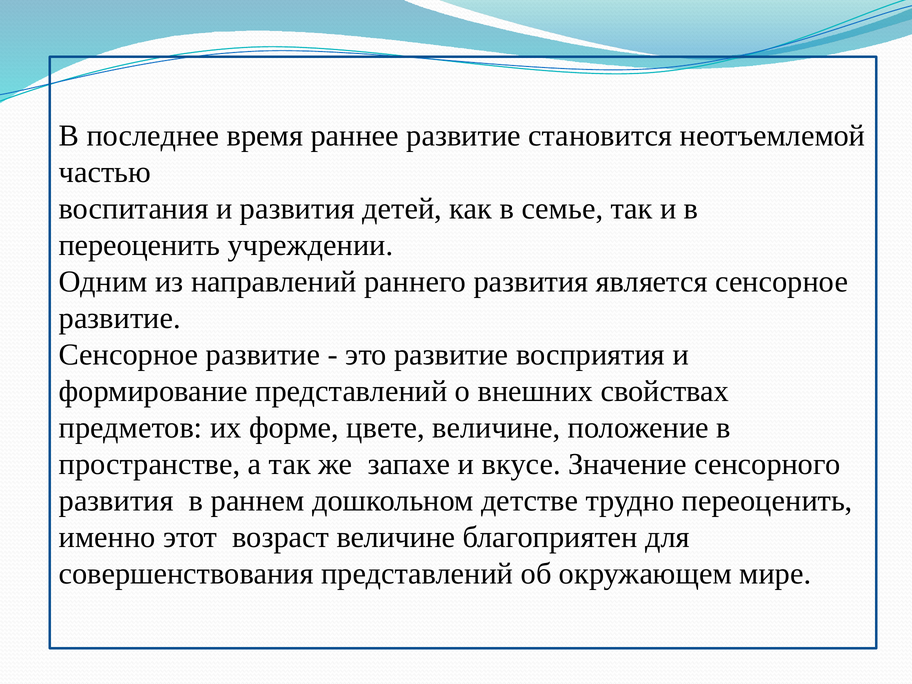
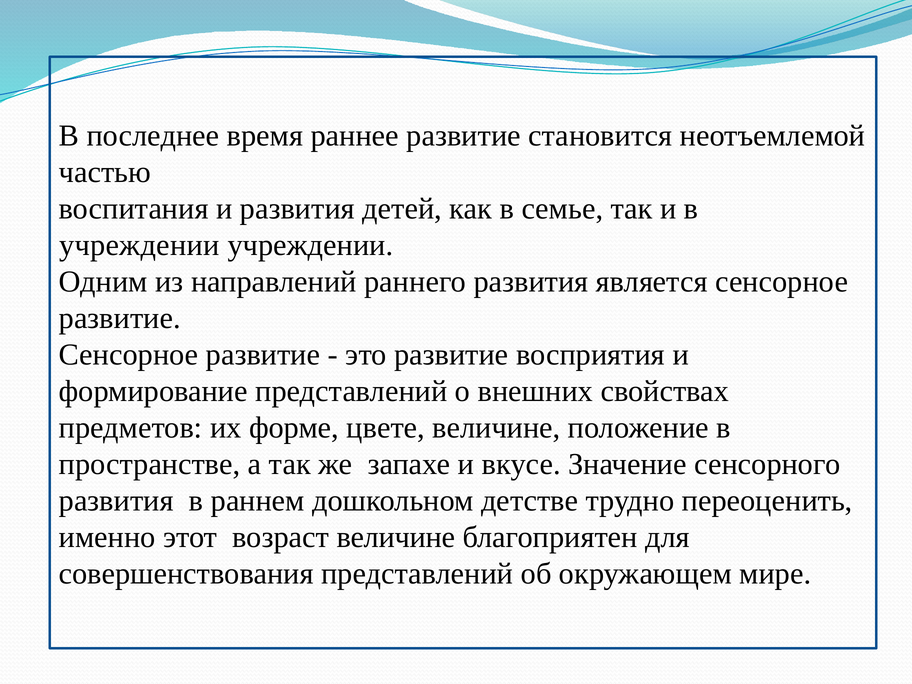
переоценить: переоценить -> учреждении (139, 245)
